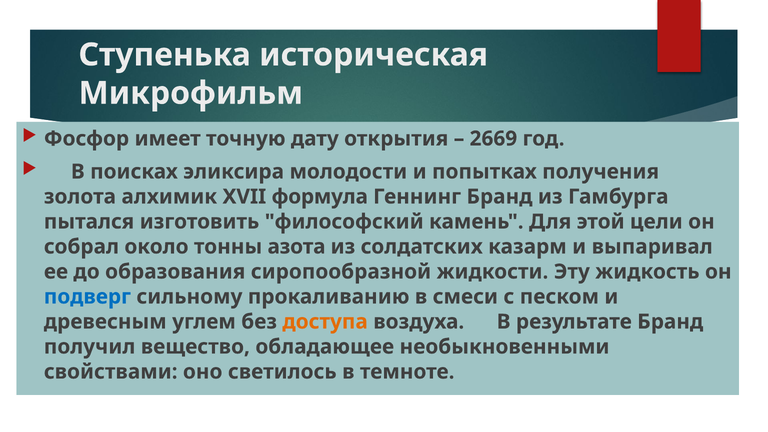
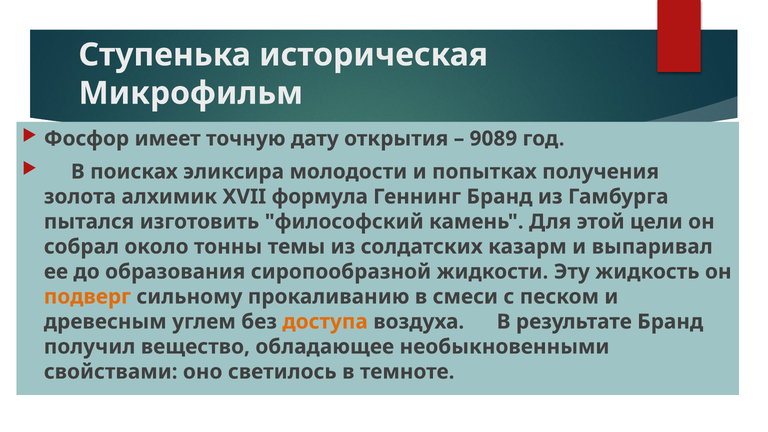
2669: 2669 -> 9089 (493, 139)
азота: азота -> темы (296, 247)
подверг colour: blue -> orange (87, 297)
